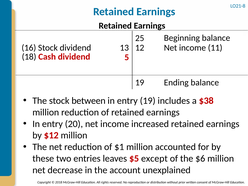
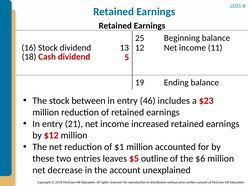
entry 19: 19 -> 46 (148, 101)
$38: $38 -> $23 (206, 101)
20: 20 -> 21 (74, 124)
except: except -> outline (154, 159)
